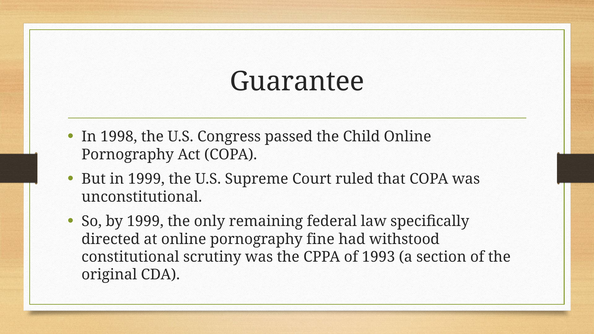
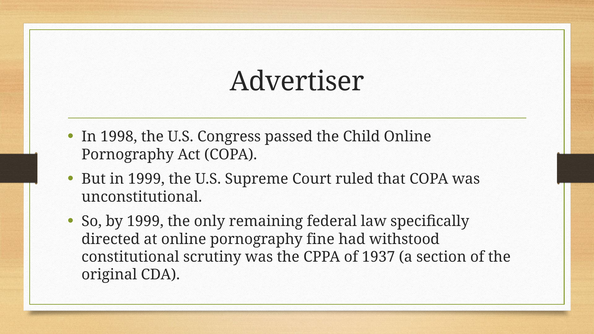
Guarantee: Guarantee -> Advertiser (297, 82)
1993: 1993 -> 1937 (378, 257)
